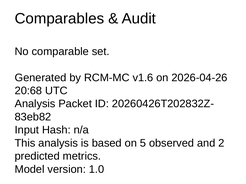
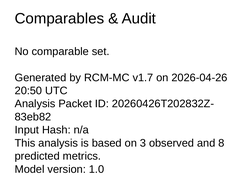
v1.6: v1.6 -> v1.7 (143, 78)
20:68: 20:68 -> 20:50 (28, 91)
5: 5 -> 3 (143, 143)
2: 2 -> 8 (221, 143)
